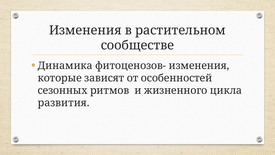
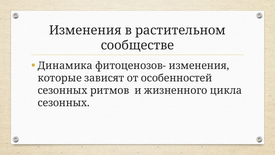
развития: развития -> сезонных (64, 103)
